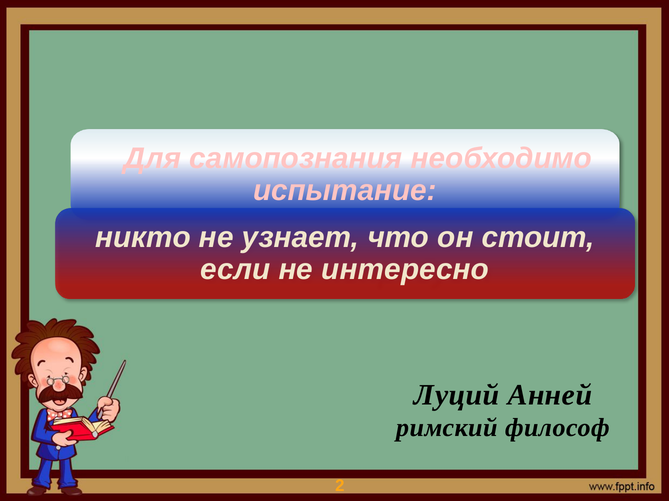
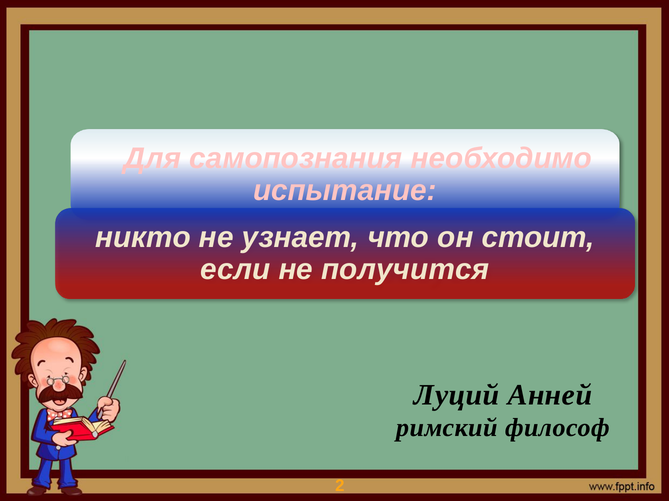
интересно: интересно -> получится (405, 270)
